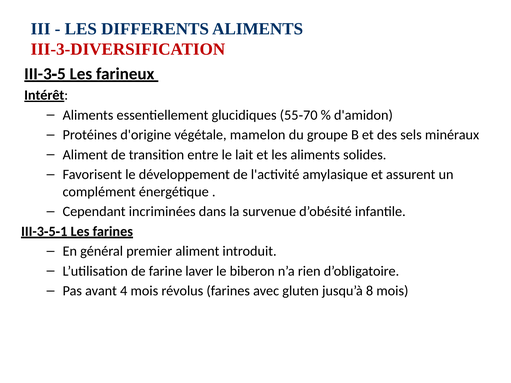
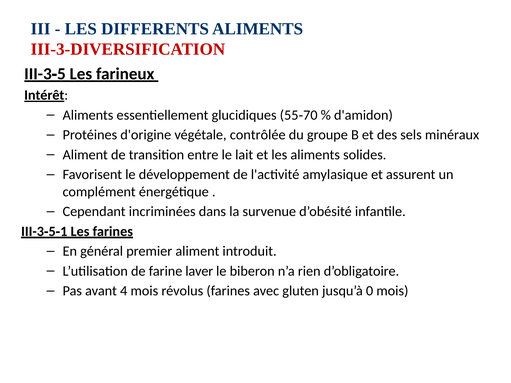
mamelon: mamelon -> contrôlée (258, 135)
8: 8 -> 0 (370, 291)
